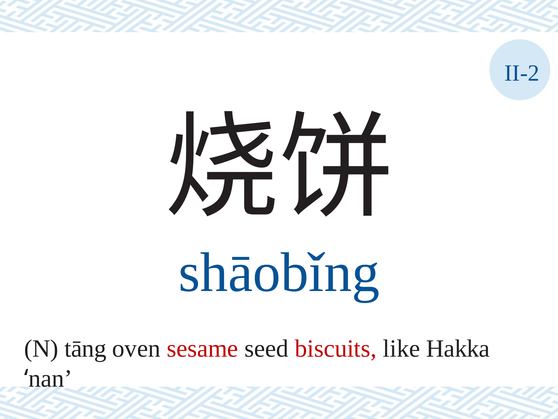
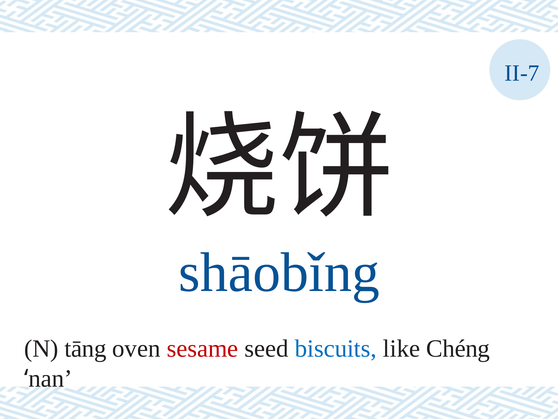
II-2: II-2 -> II-7 (522, 73)
biscuits colour: red -> blue (336, 348)
Hakka: Hakka -> Chéng (458, 348)
